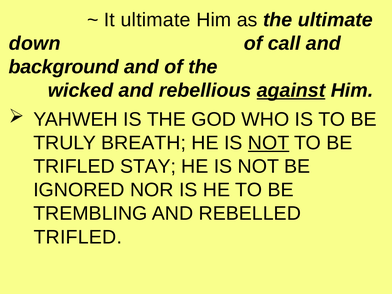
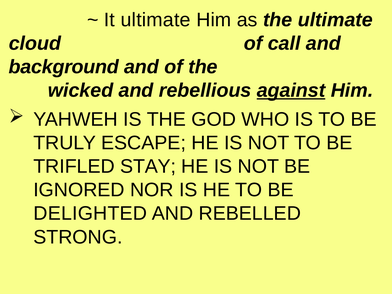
down: down -> cloud (35, 43)
BREATH: BREATH -> ESCAPE (144, 143)
NOT underline: present -> none (269, 143)
TREMBLING: TREMBLING -> DELIGHTED (90, 214)
TRIFLED: TRIFLED -> STRONG (78, 237)
